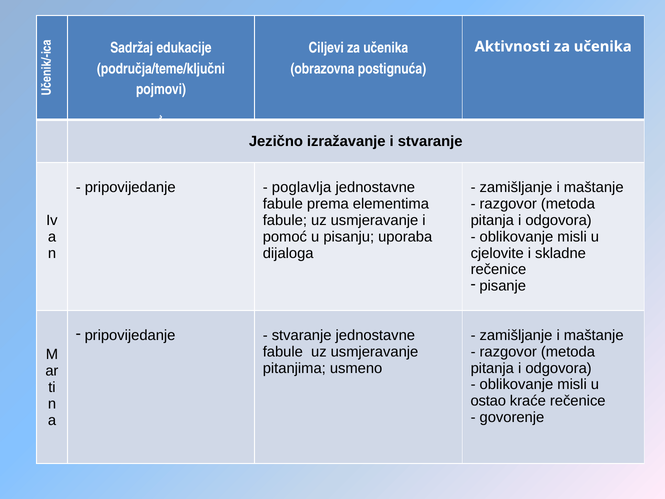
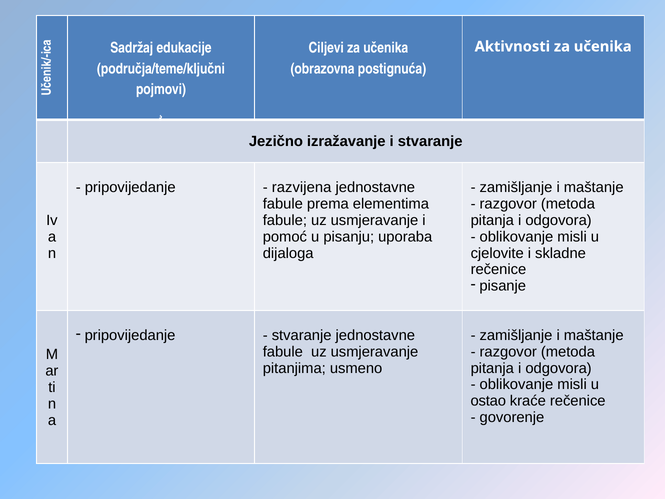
poglavlja: poglavlja -> razvijena (302, 187)
